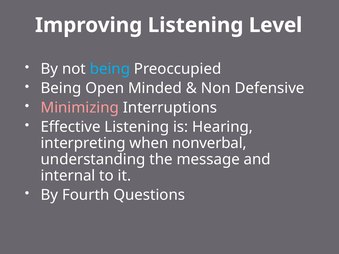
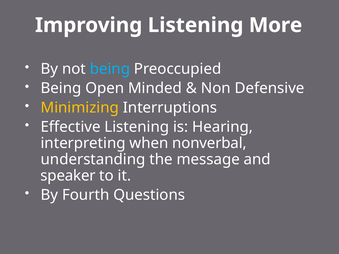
Level: Level -> More (276, 25)
Minimizing colour: pink -> yellow (80, 108)
internal: internal -> speaker (68, 176)
